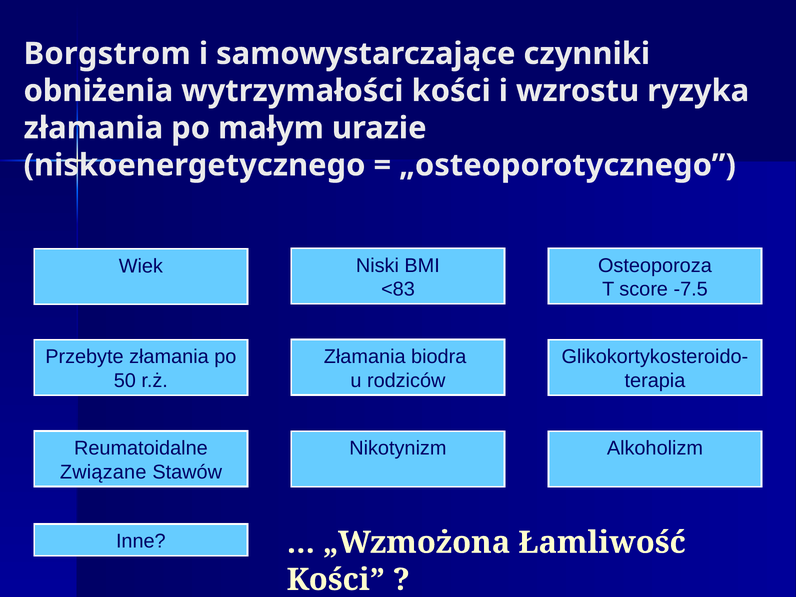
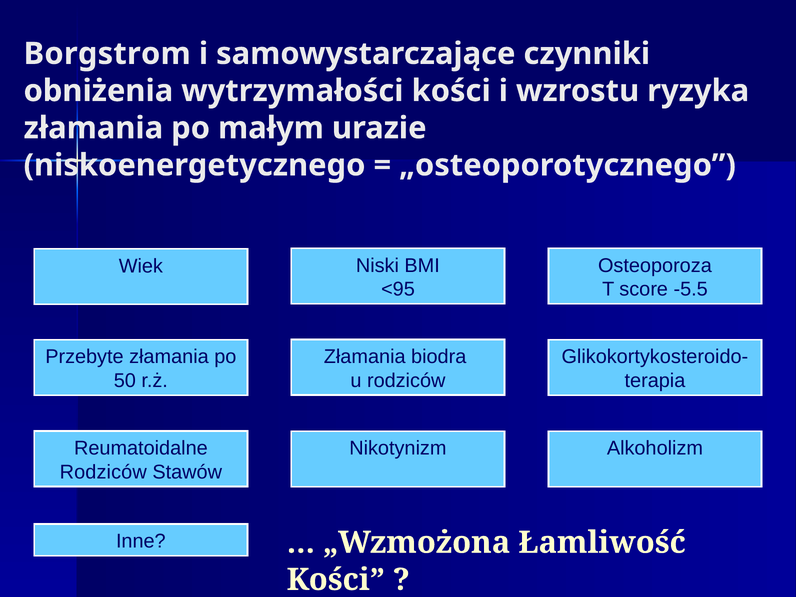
<83: <83 -> <95 (398, 289)
-7.5: -7.5 -> -5.5 (691, 289)
Związane: Związane -> Rodziców (103, 472)
